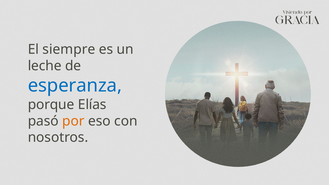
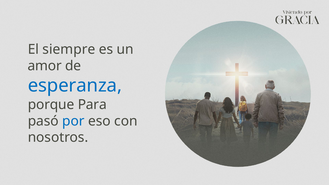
leche: leche -> amor (45, 66)
Elías: Elías -> Para (92, 105)
por colour: orange -> blue (73, 121)
